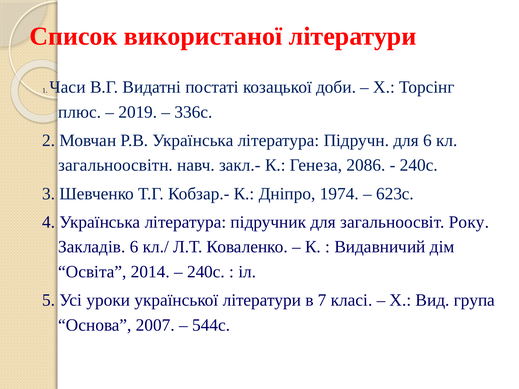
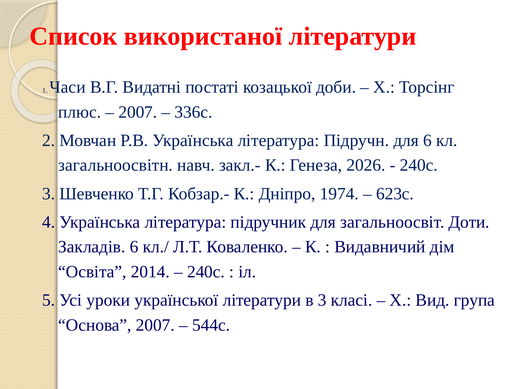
2019: 2019 -> 2007 (138, 112)
2086: 2086 -> 2026 (366, 165)
Року: Року -> Доти (469, 222)
в 7: 7 -> 3 (322, 300)
